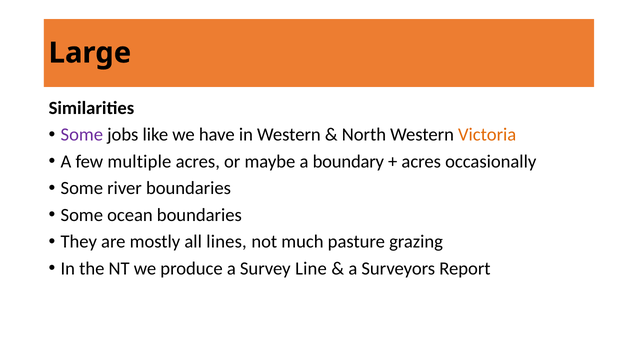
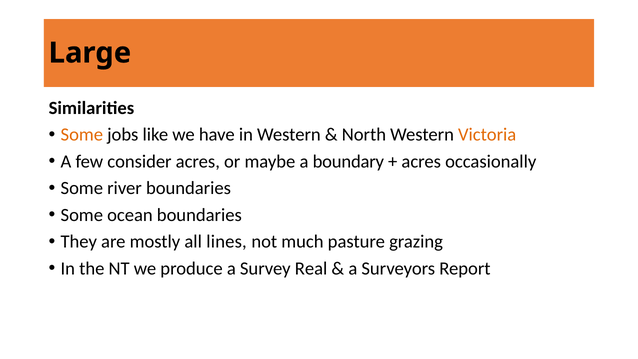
Some colour: purple -> orange (82, 135)
multiple: multiple -> consider (139, 161)
Line: Line -> Real (311, 268)
